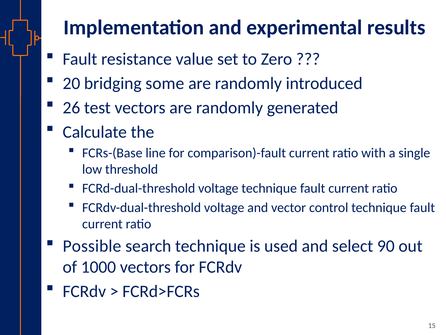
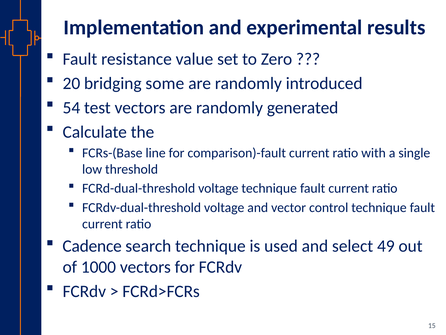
26: 26 -> 54 (71, 108)
Possible: Possible -> Cadence (92, 246)
90: 90 -> 49 (386, 246)
